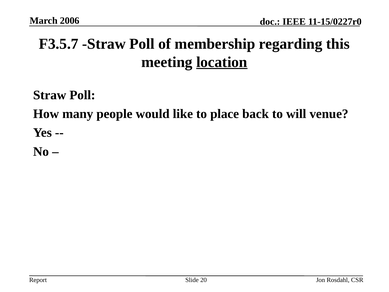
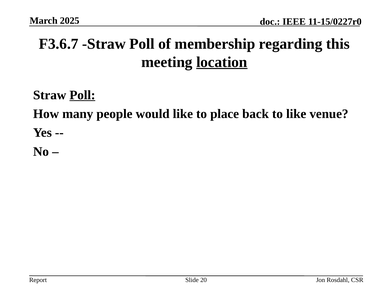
2006: 2006 -> 2025 (70, 21)
F3.5.7: F3.5.7 -> F3.6.7 (59, 44)
Poll underline: none -> present (82, 95)
to will: will -> like (296, 114)
